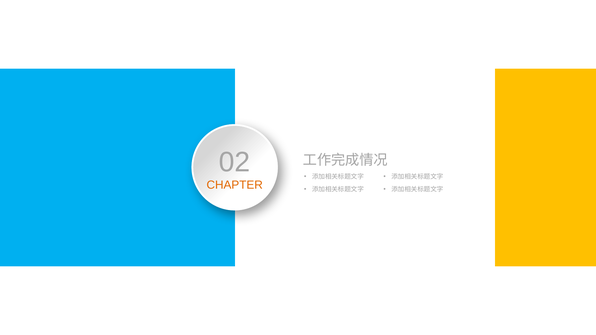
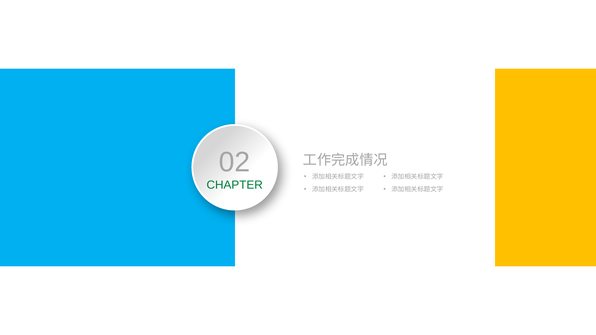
CHAPTER colour: orange -> green (235, 185)
